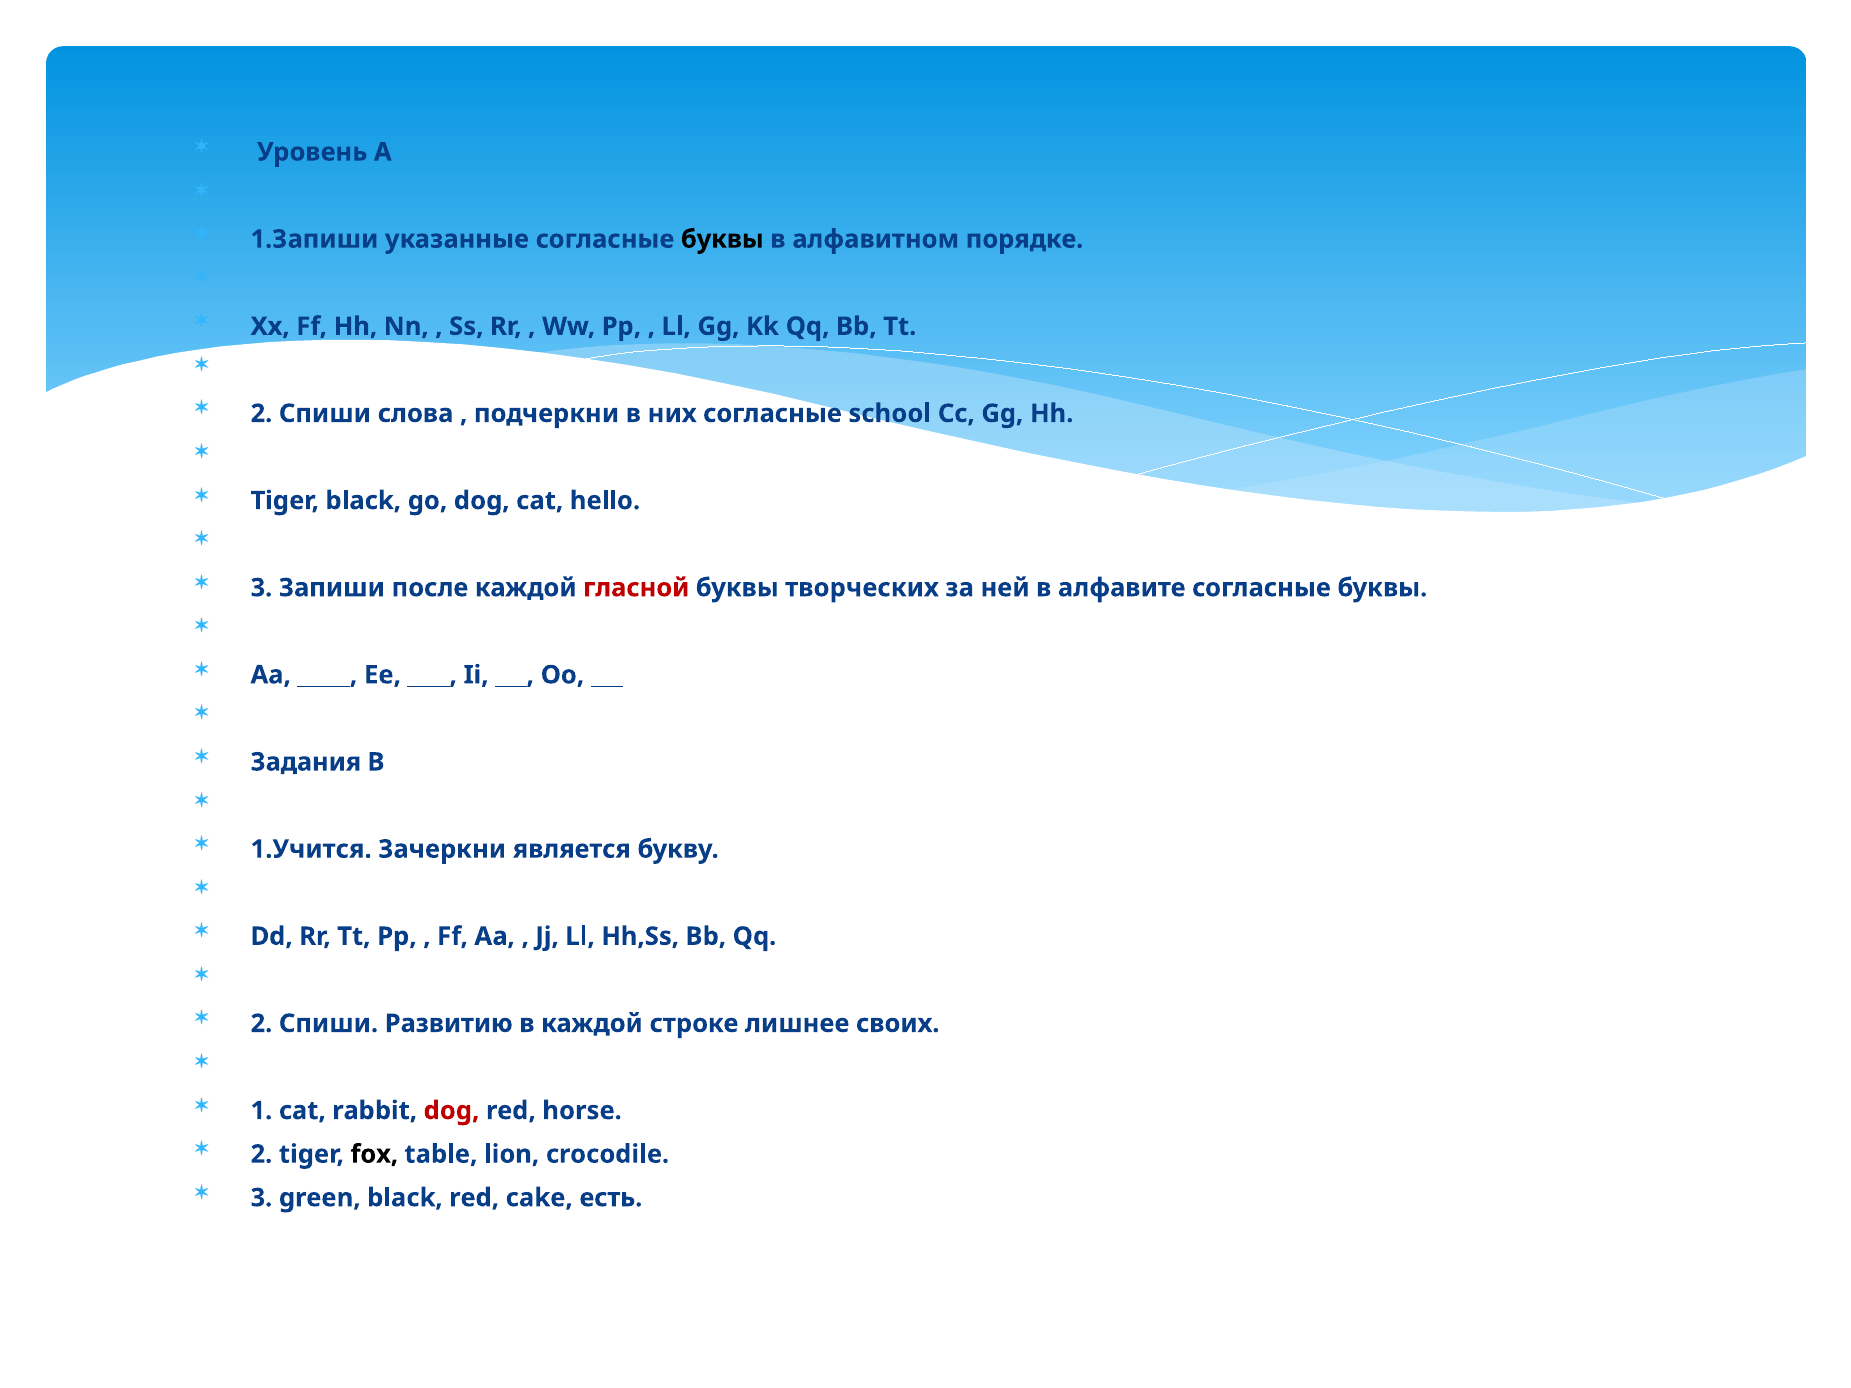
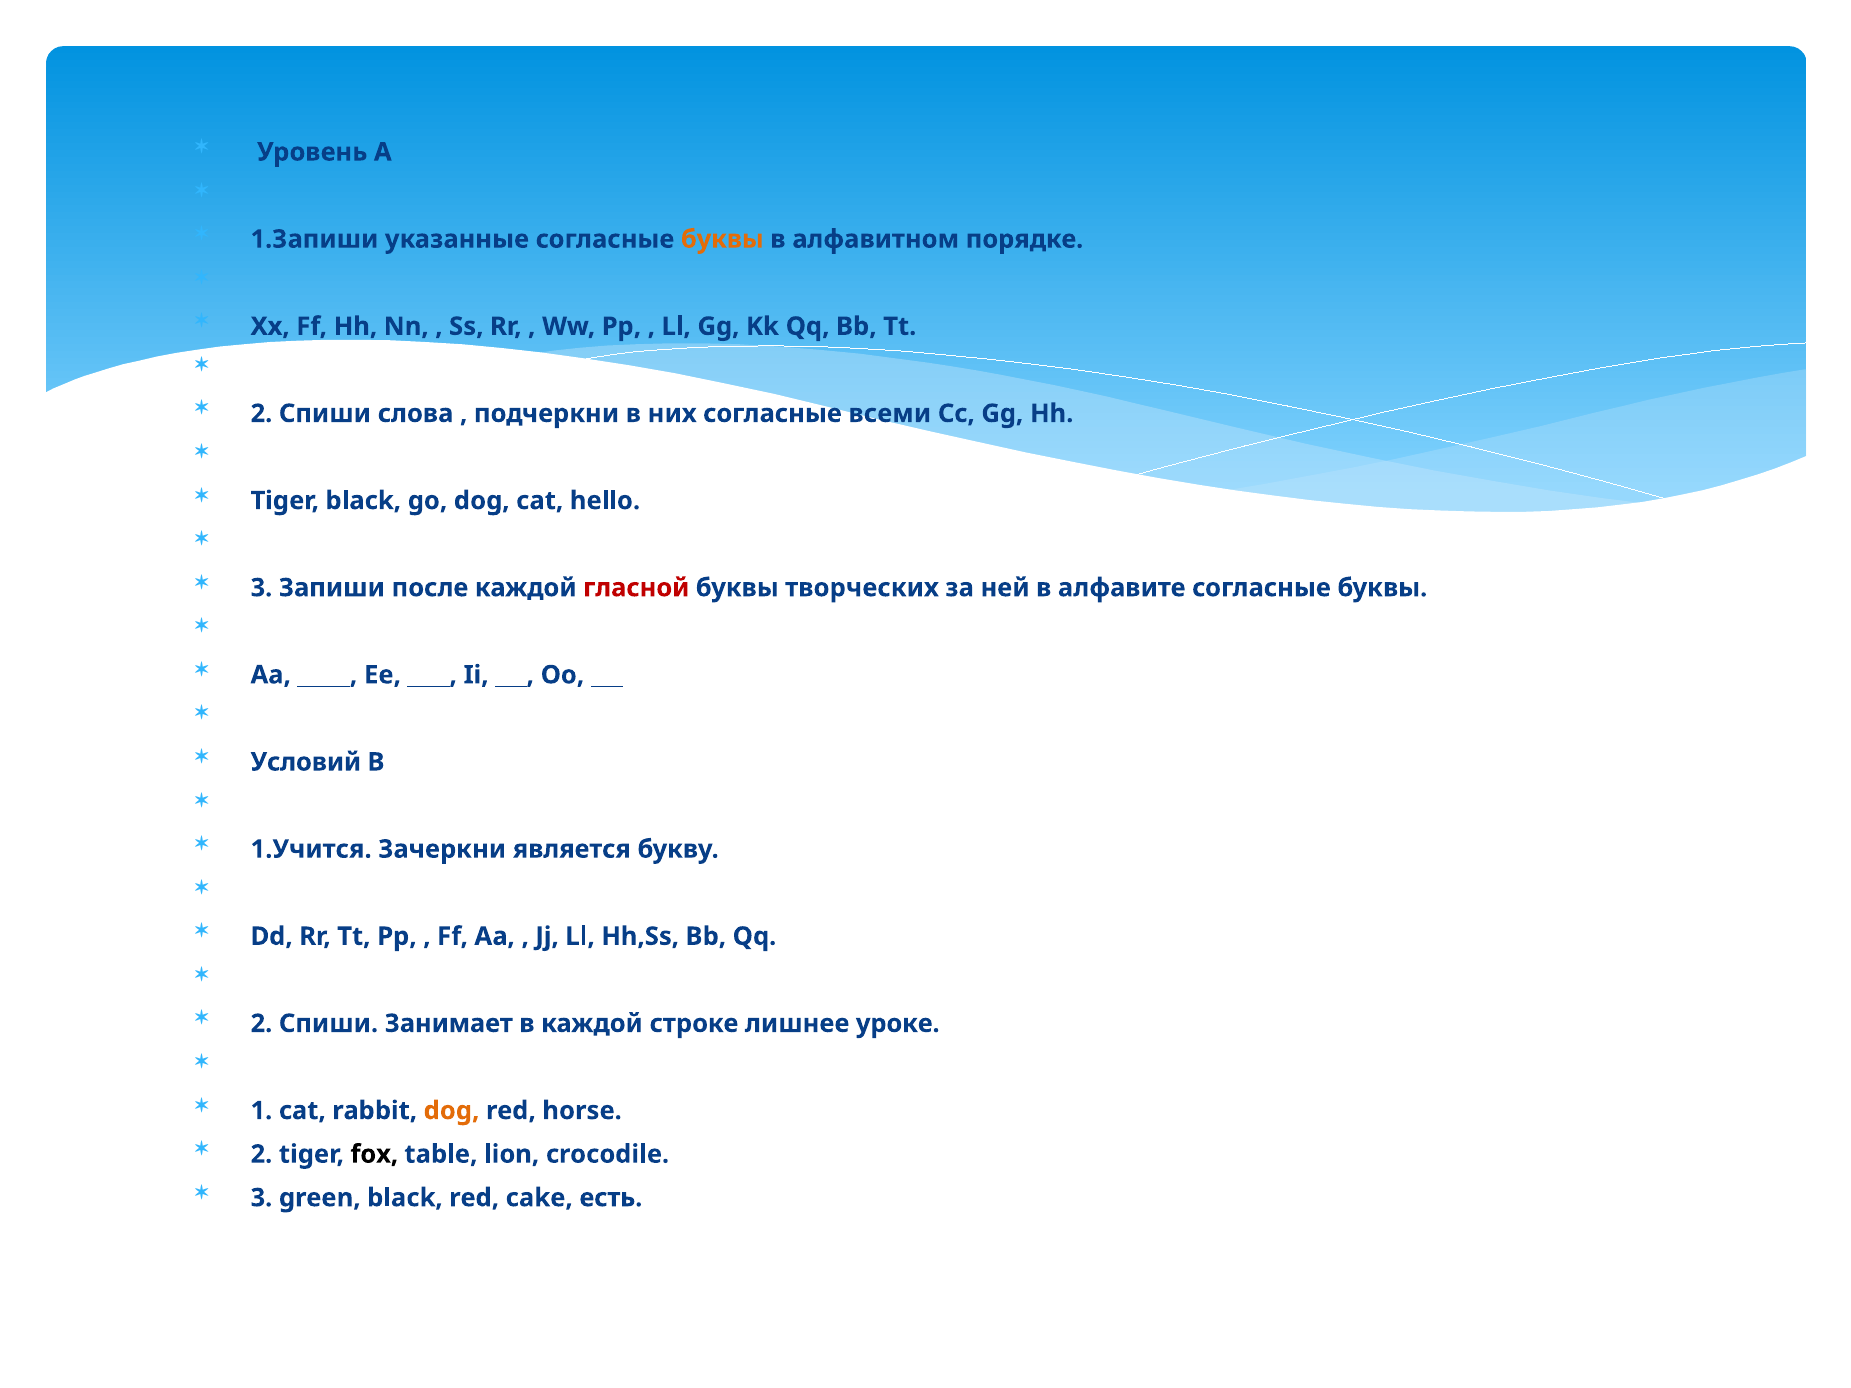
буквы colour: black -> orange (722, 239)
school: school -> всеми (890, 414)
Задания: Задания -> Условий (306, 762)
Развитию: Развитию -> Занимает (449, 1024)
своих: своих -> уроке (898, 1024)
dog colour: red -> orange (451, 1111)
